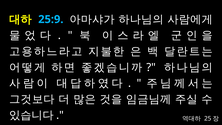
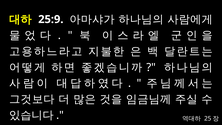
25:9 colour: light blue -> white (51, 19)
